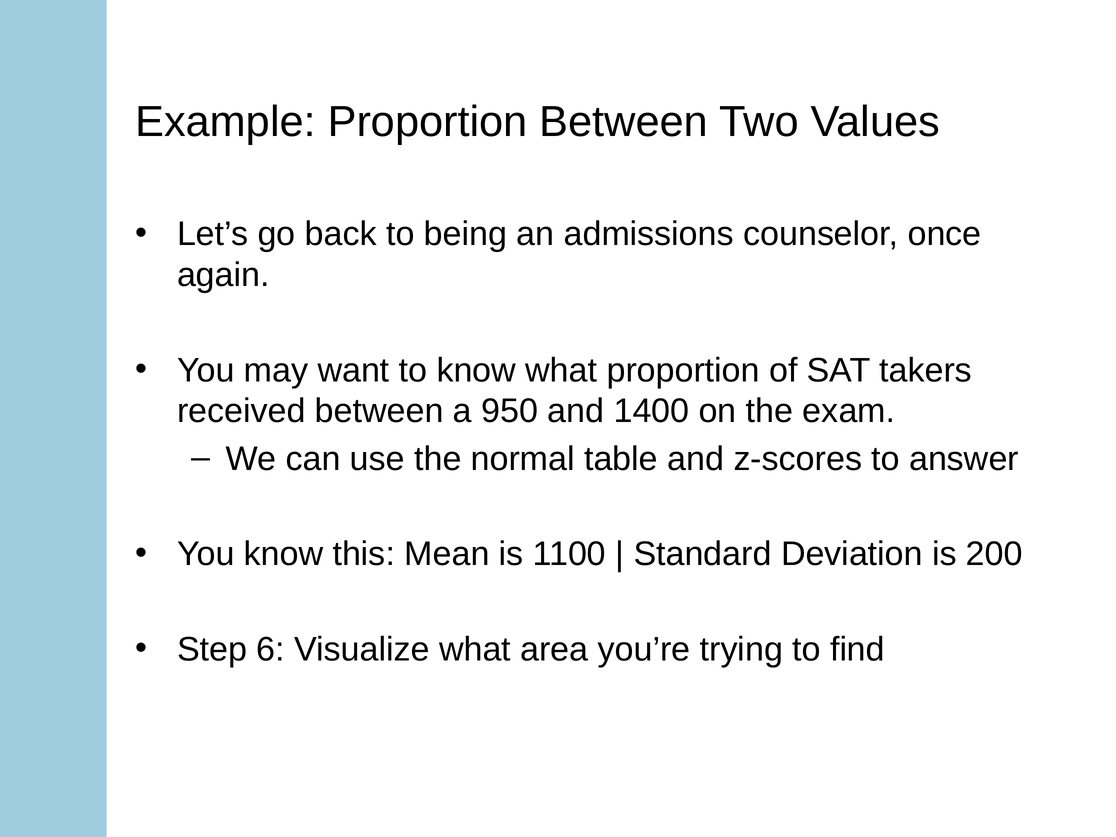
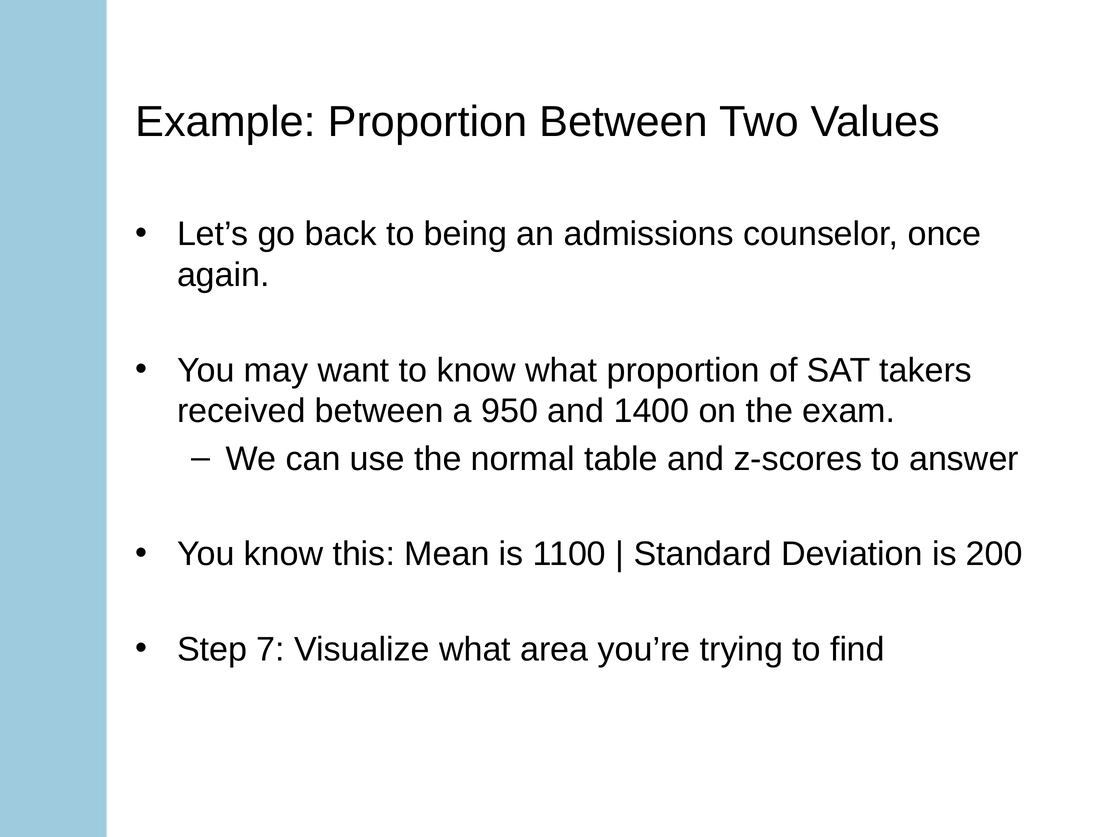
6: 6 -> 7 (271, 650)
